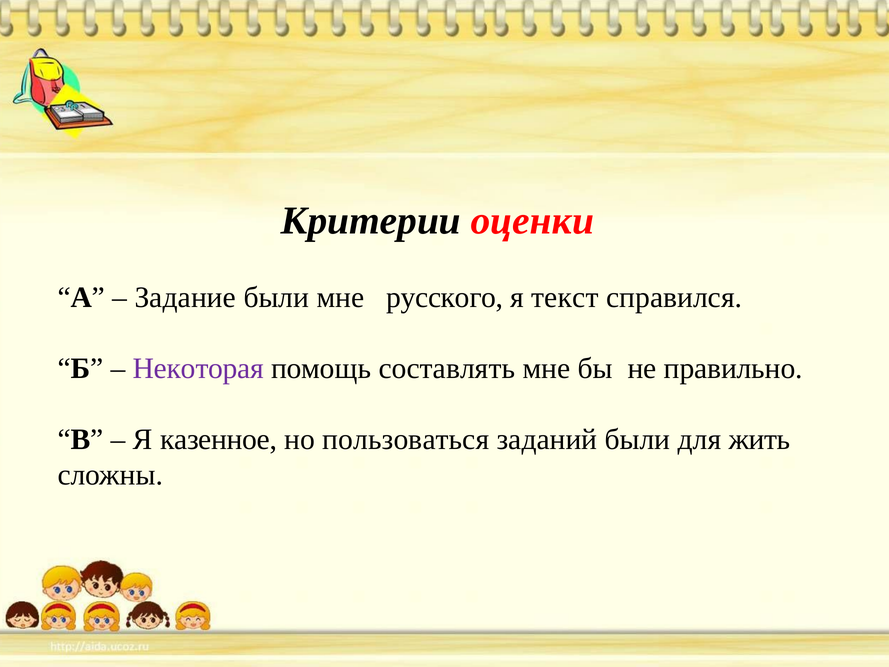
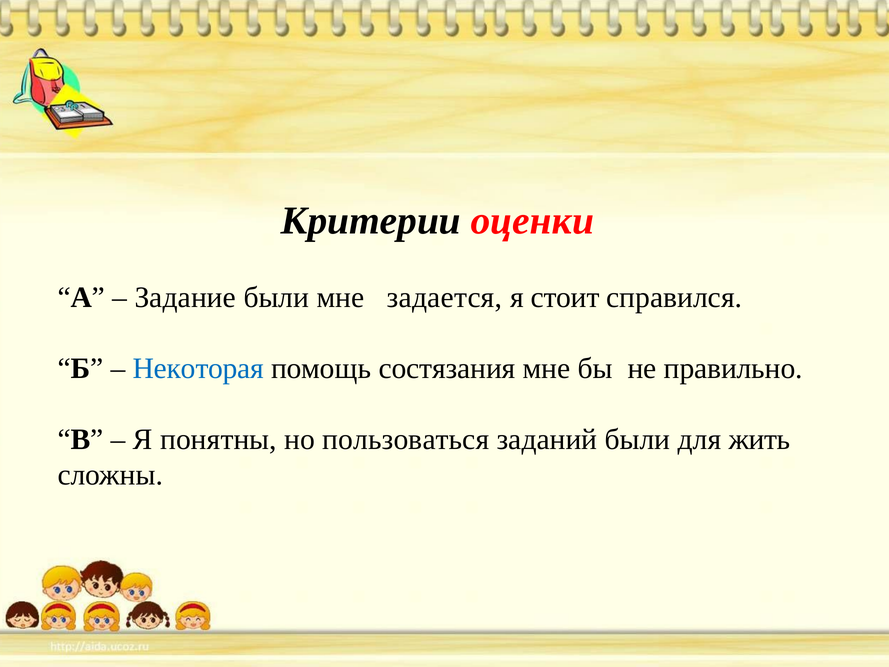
русского: русского -> задается (444, 297)
текст: текст -> стоит (565, 297)
Некоторая colour: purple -> blue (198, 368)
составлять: составлять -> состязания (447, 368)
казенное: казенное -> понятны (218, 439)
